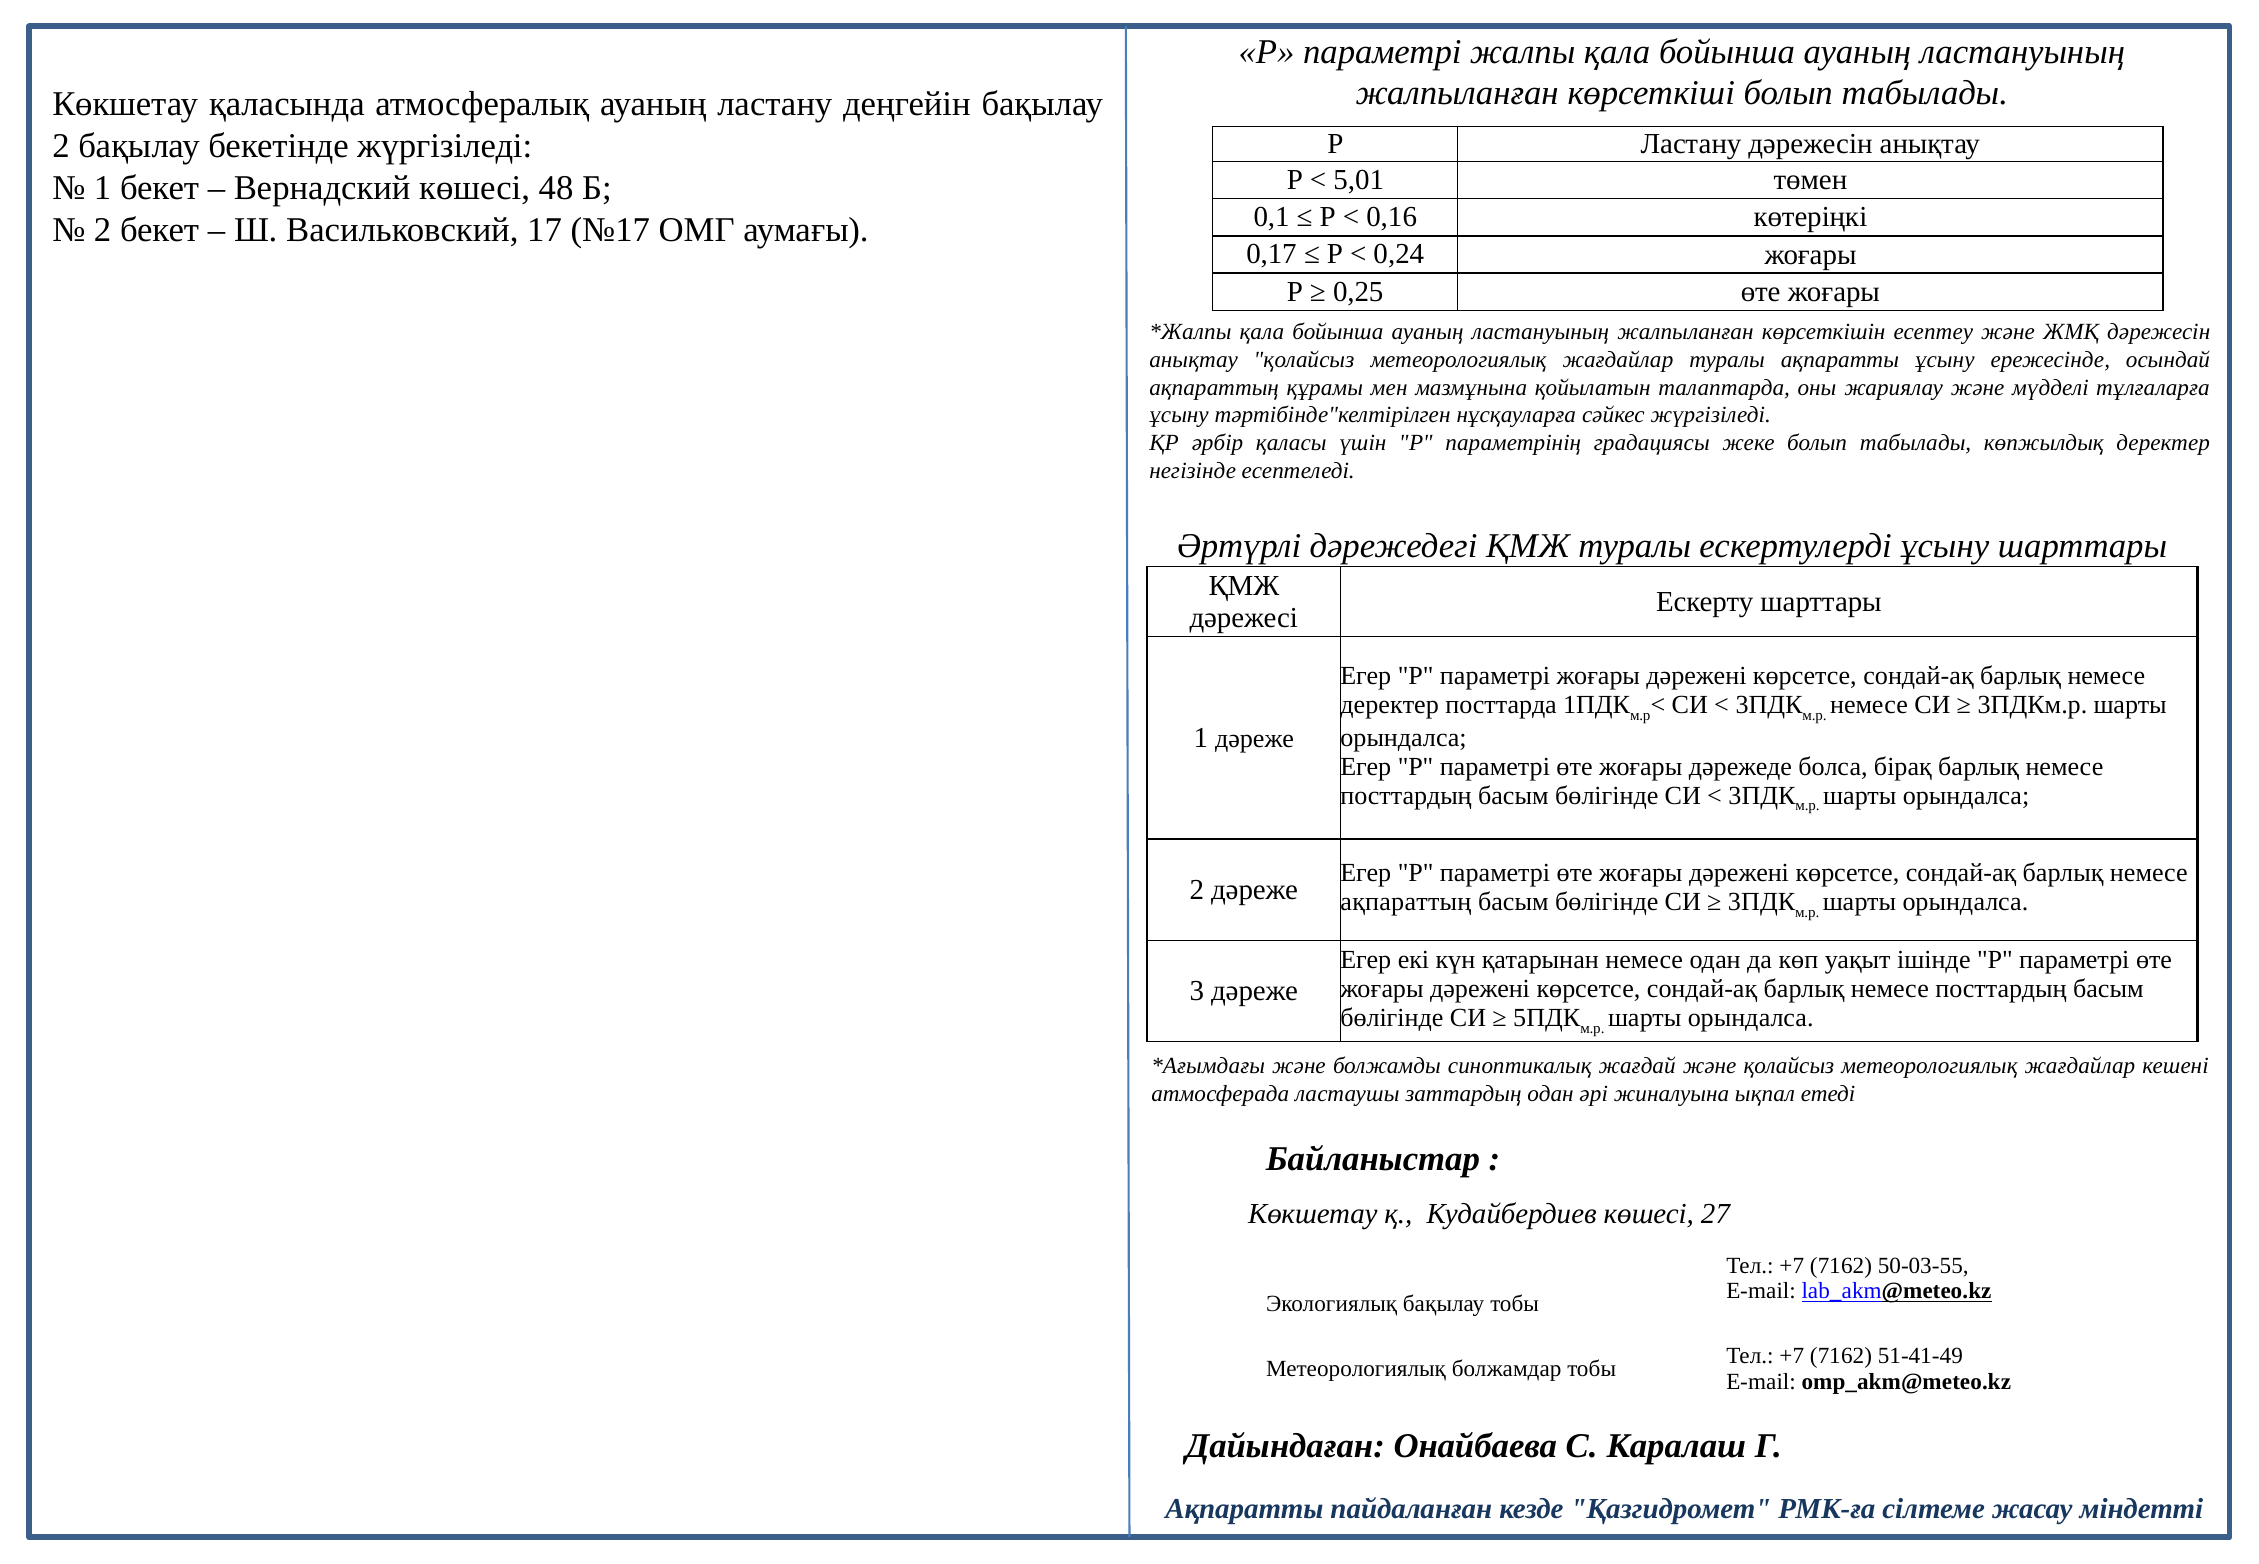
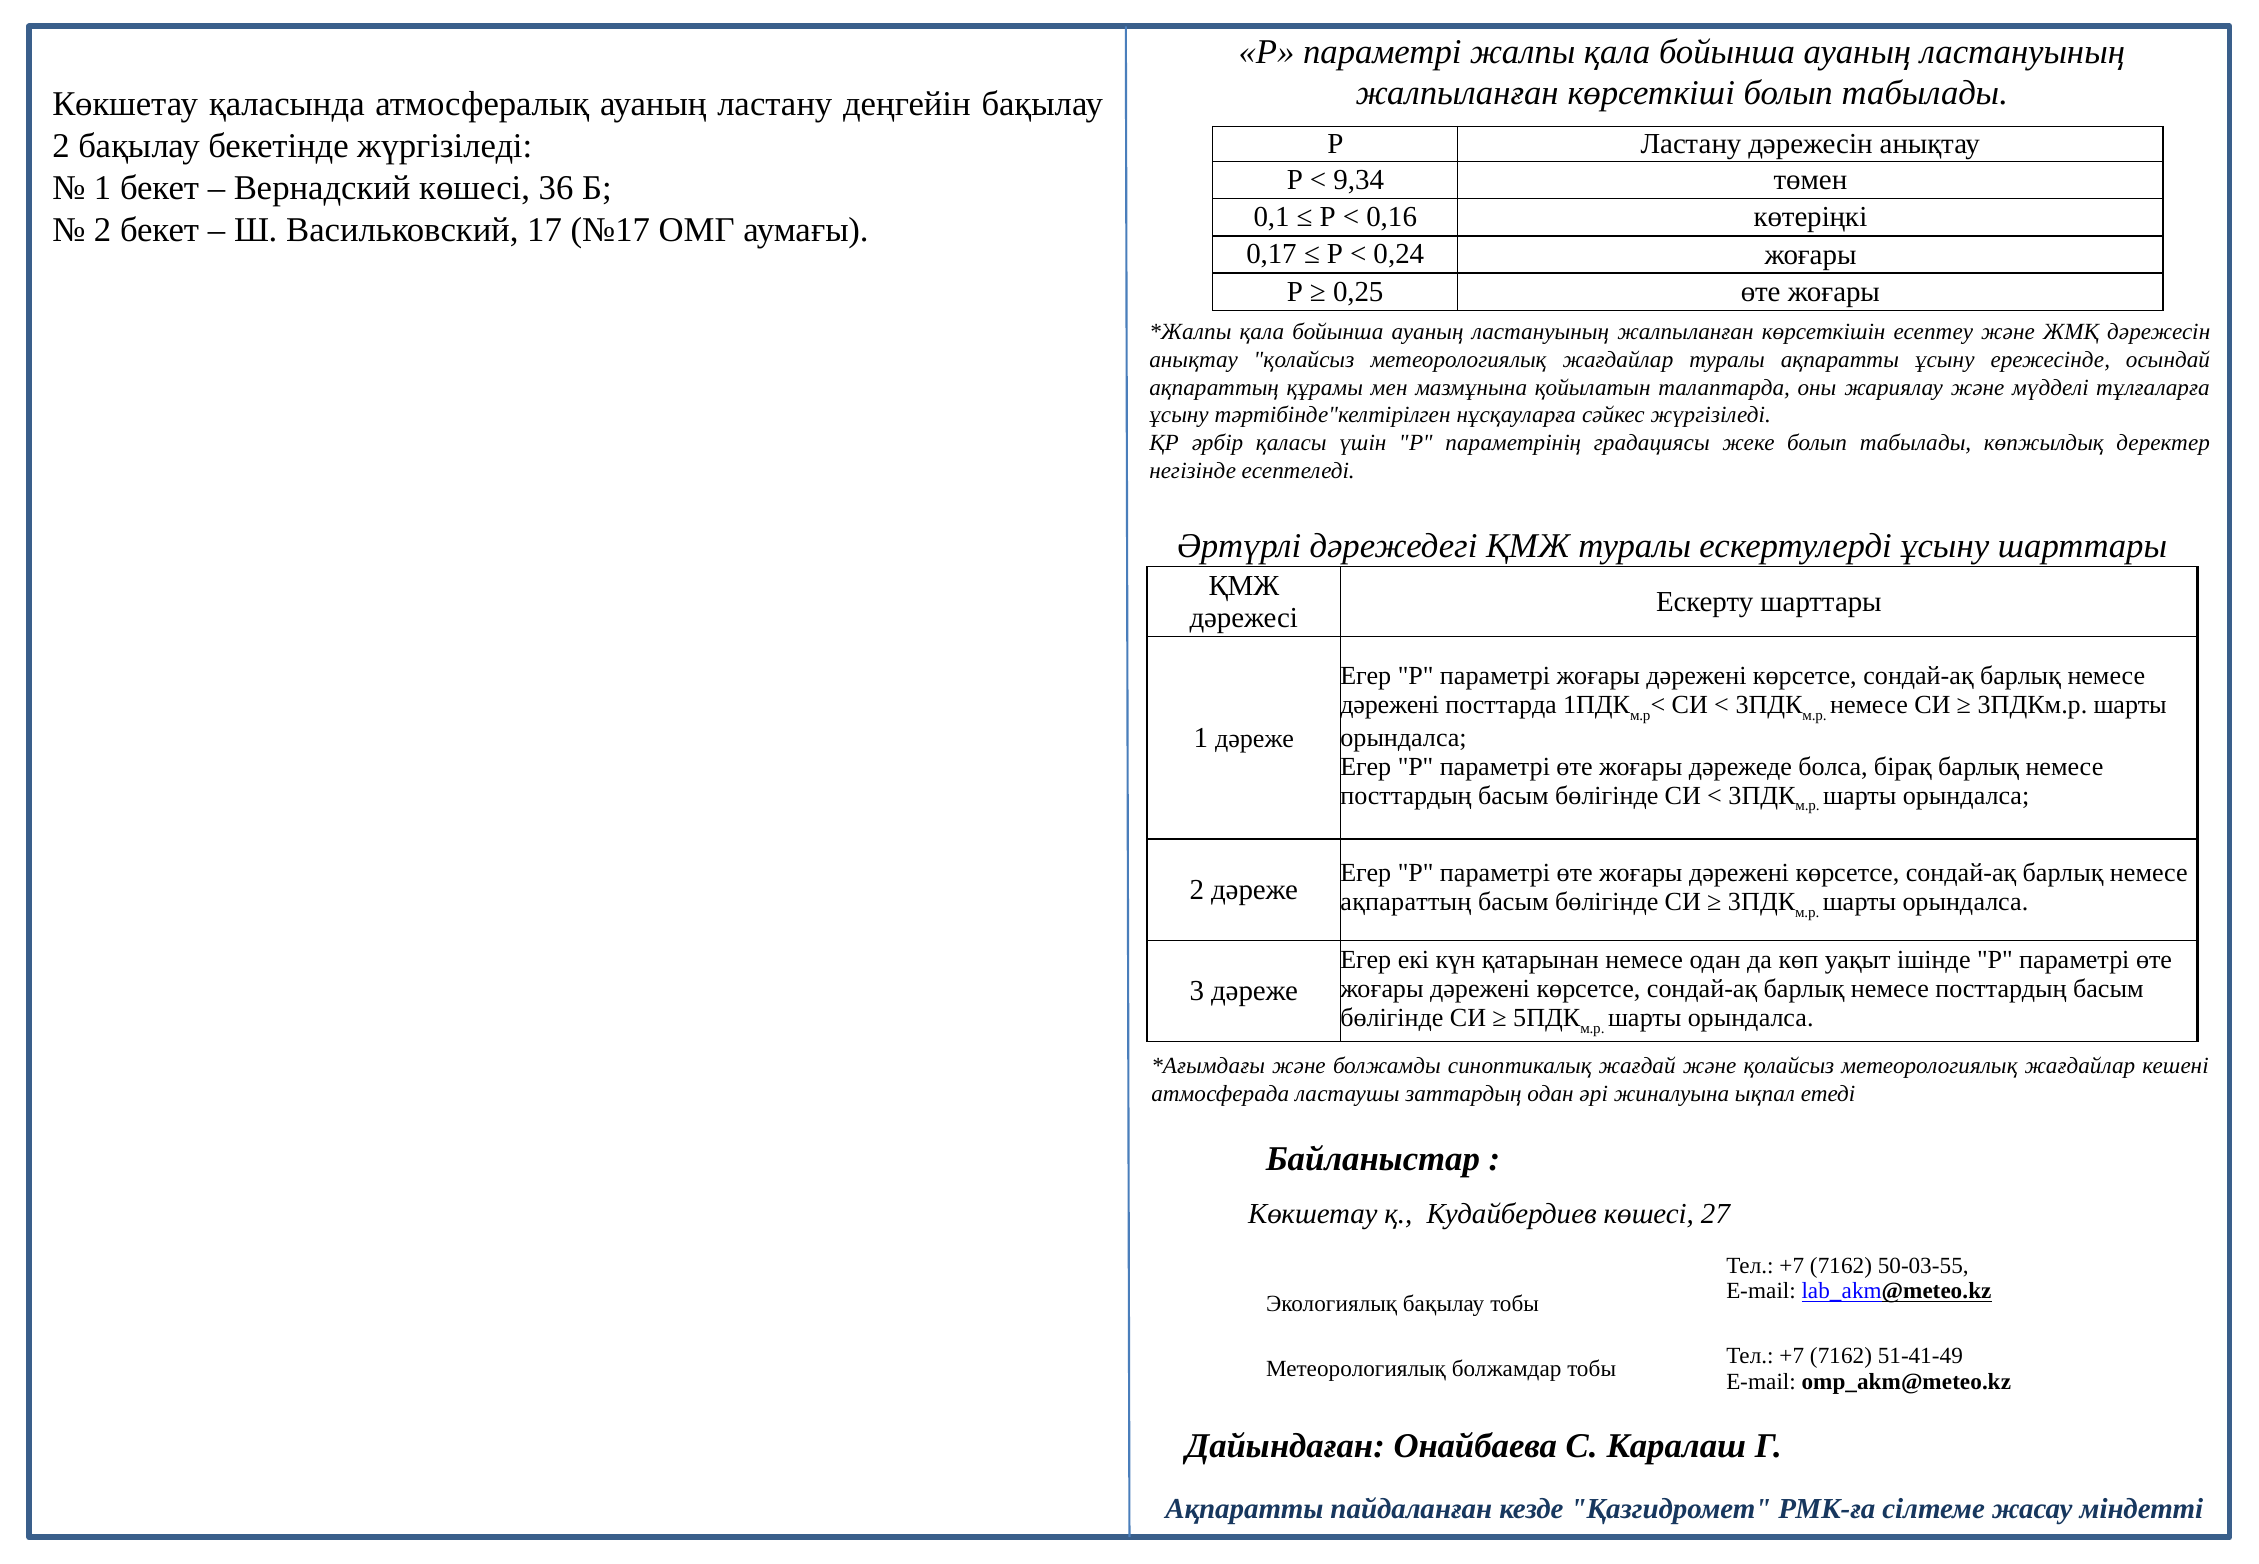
5,01: 5,01 -> 9,34 (1359, 180)
48: 48 -> 36 (556, 188)
деректер: деректер -> дәрежені (1390, 705)
